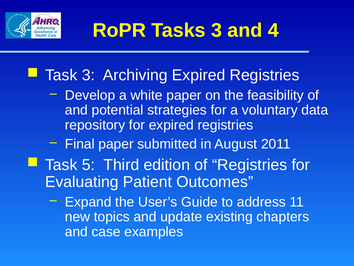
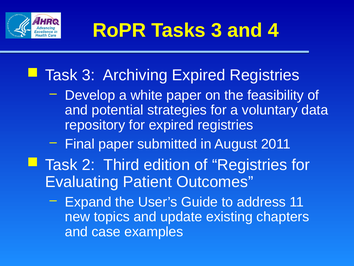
5: 5 -> 2 (88, 164)
